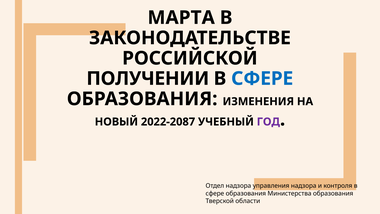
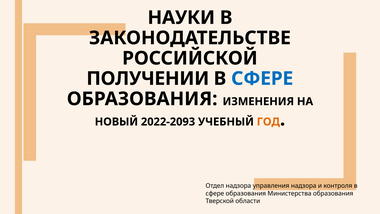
МАРТА: МАРТА -> НАУКИ (181, 18)
2022-2087: 2022-2087 -> 2022-2093 (168, 122)
ГОД colour: purple -> orange (268, 122)
